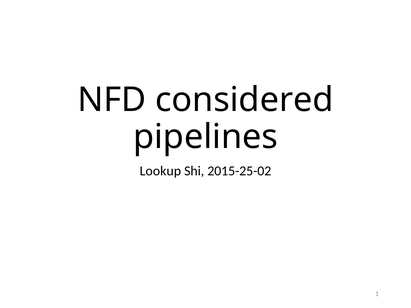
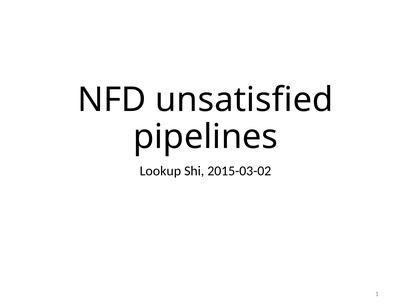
considered: considered -> unsatisfied (244, 100)
2015-25-02: 2015-25-02 -> 2015-03-02 (239, 171)
